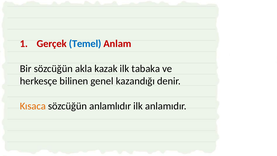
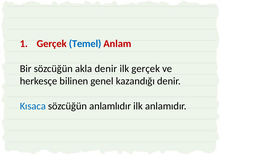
akla kazak: kazak -> denir (106, 69)
ilk tabaka: tabaka -> gerçek (146, 69)
Kısaca colour: orange -> blue (33, 106)
